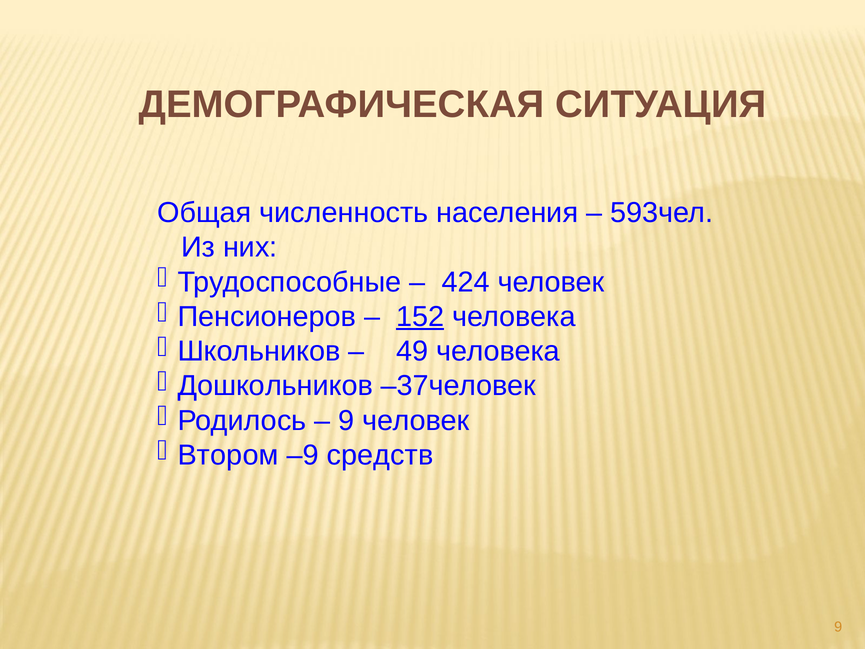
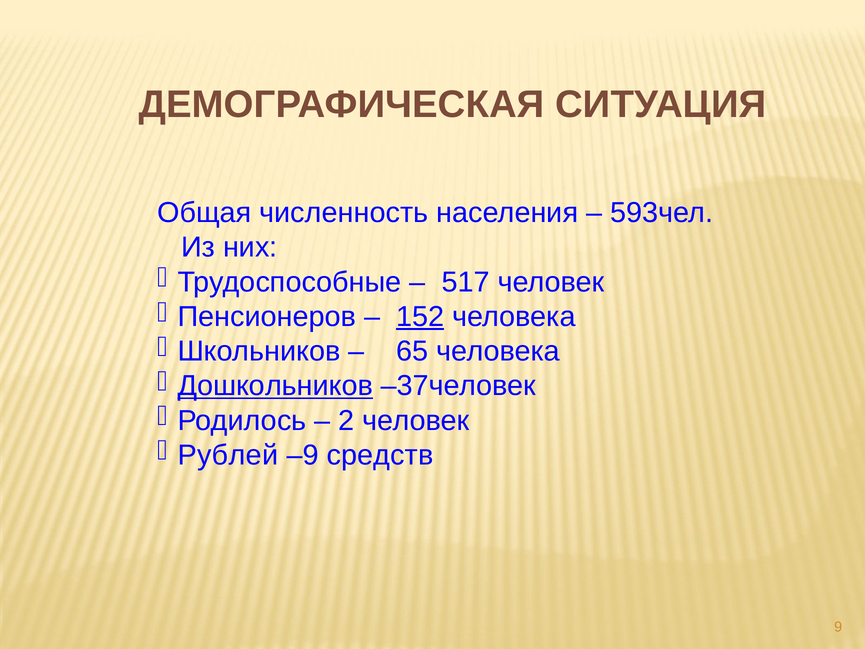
424: 424 -> 517 (466, 282)
49: 49 -> 65 (412, 351)
Дошкольников underline: none -> present (275, 386)
9: 9 -> 2 (346, 420)
Втором: Втором -> Рублей (228, 455)
